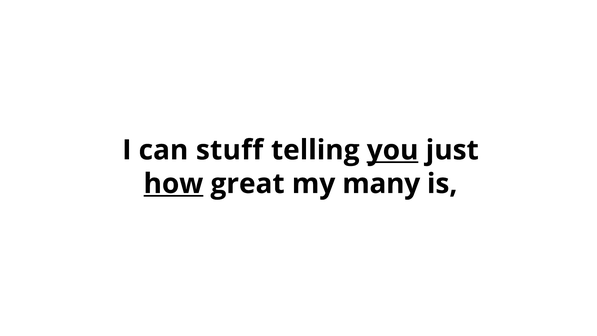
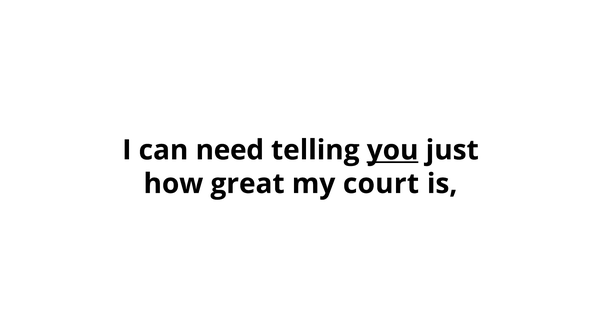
stuff: stuff -> need (230, 150)
how underline: present -> none (173, 184)
many: many -> court (381, 184)
